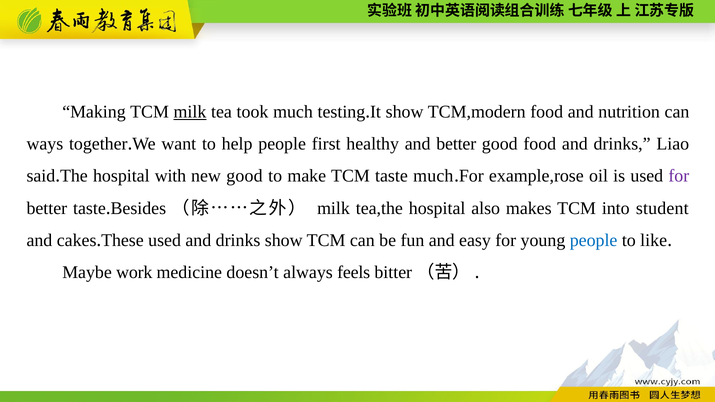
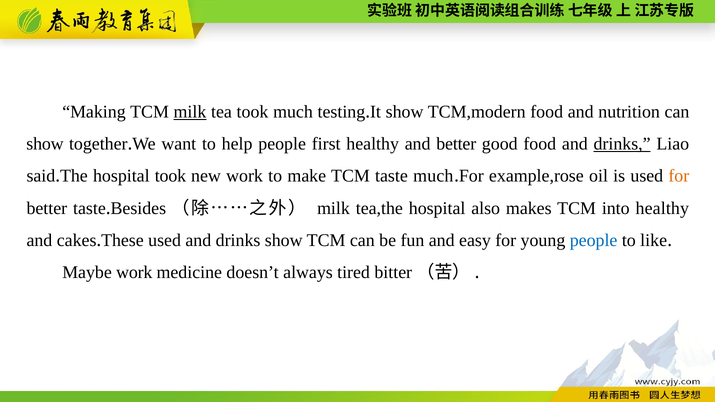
ways: ways -> show (45, 144)
drinks underline: none -> present (622, 144)
hospital with: with -> took (170, 176)
new good: good -> work (245, 176)
for colour: purple -> orange (679, 176)
into student: student -> healthy (662, 208)
feels: feels -> tired (354, 273)
